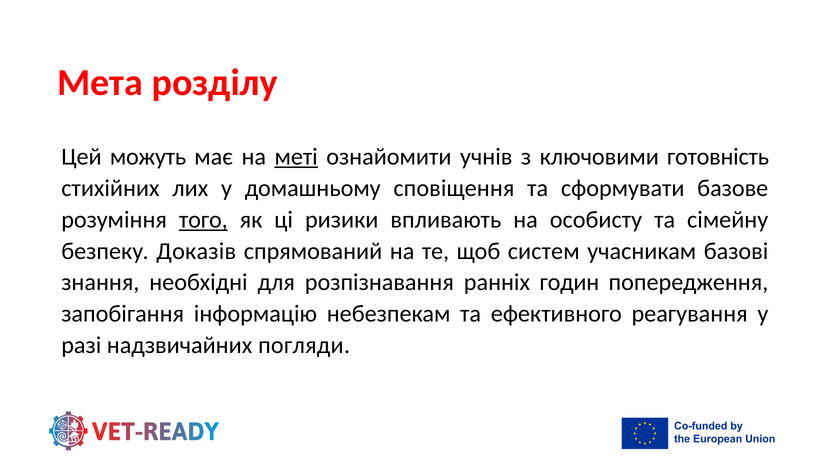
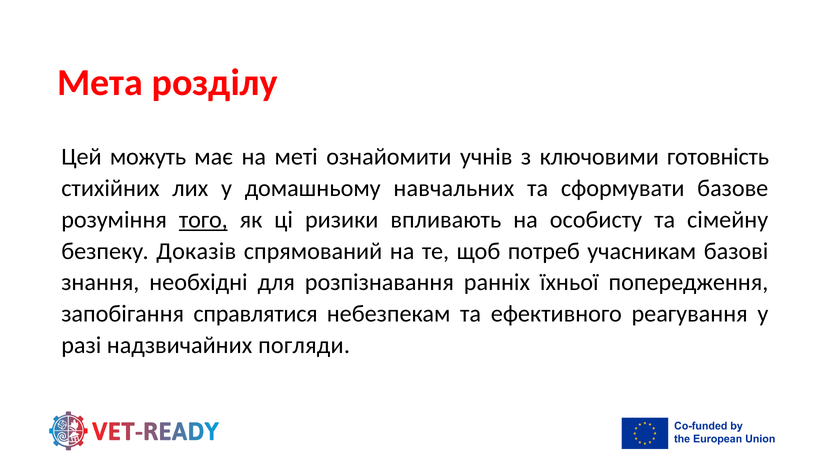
меті underline: present -> none (296, 157)
сповіщення: сповіщення -> навчальних (454, 188)
систем: систем -> потреб (544, 251)
годин: годин -> їхньої (569, 282)
інформацію: інформацію -> справлятися (256, 314)
